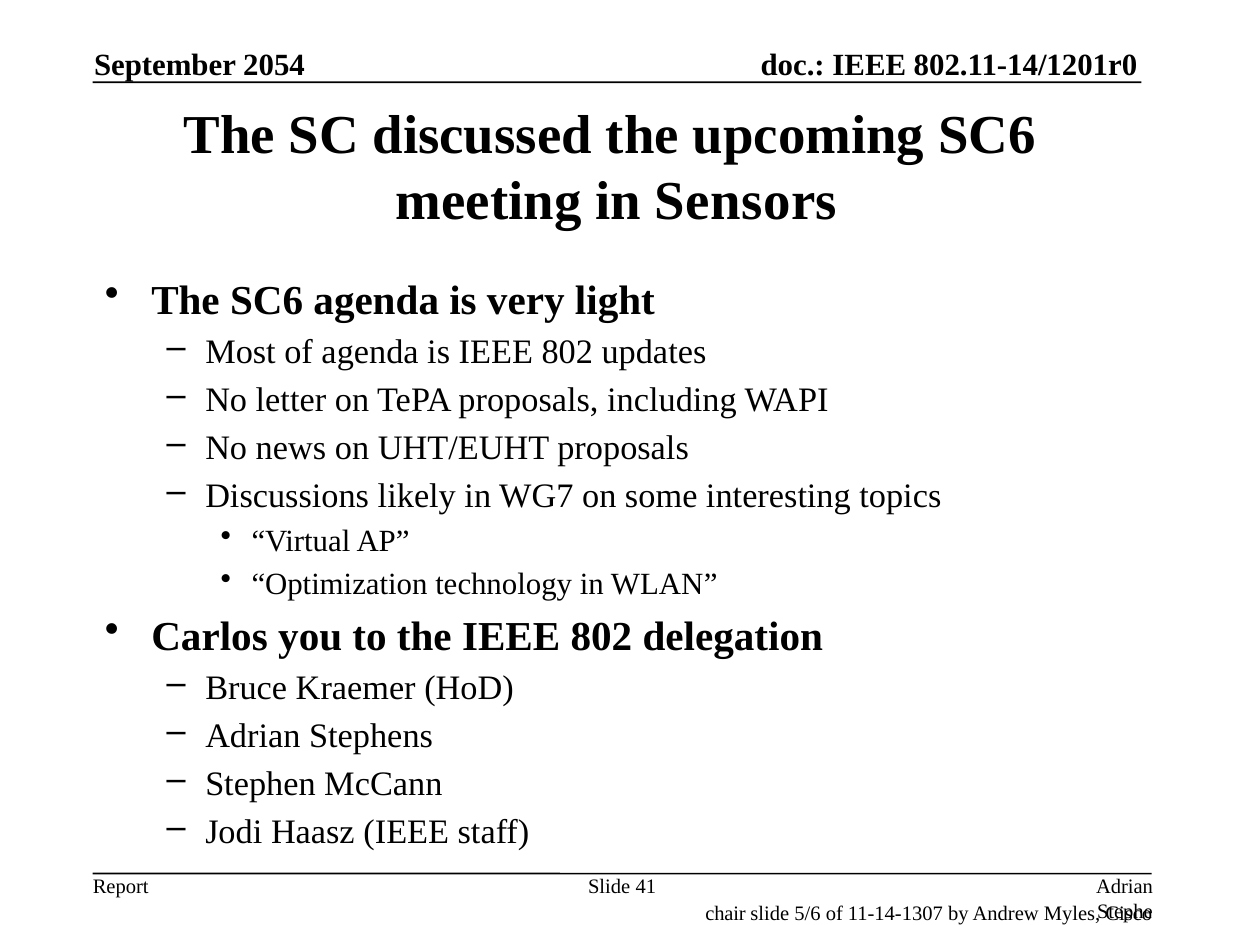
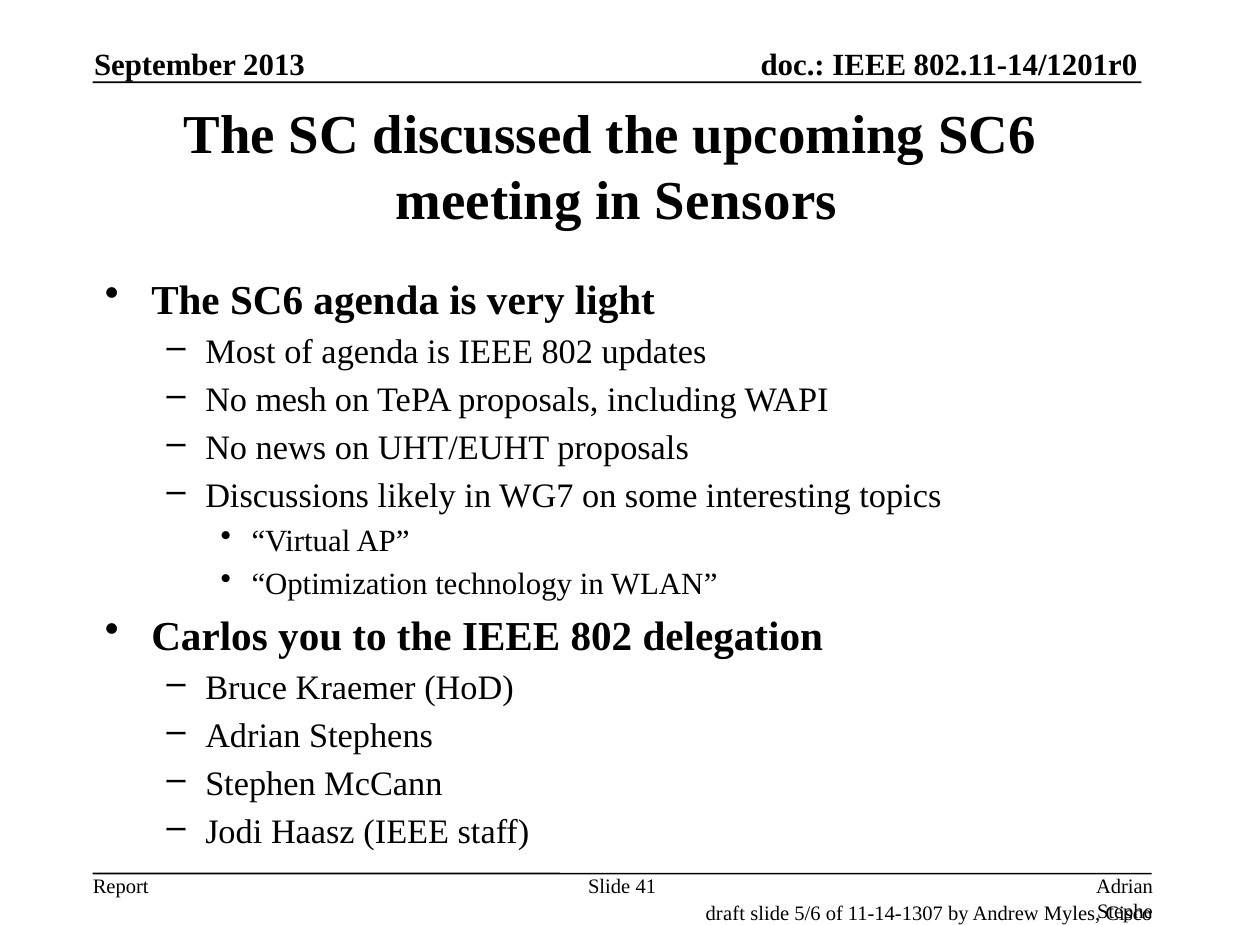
2054: 2054 -> 2013 (274, 66)
letter: letter -> mesh (291, 401)
chair: chair -> draft (725, 915)
